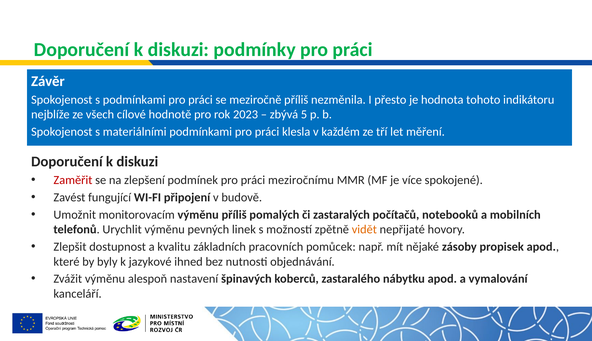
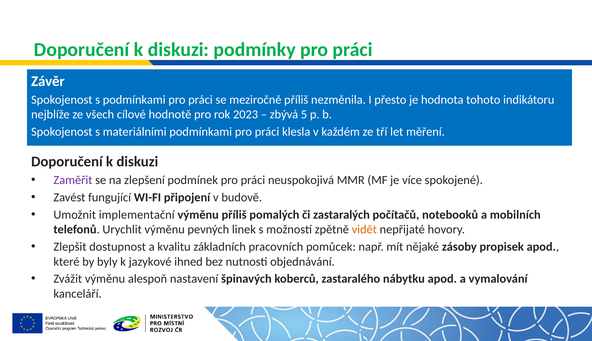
Zaměřit colour: red -> purple (73, 180)
meziročnímu: meziročnímu -> neuspokojivá (301, 180)
monitorovacím: monitorovacím -> implementační (137, 215)
